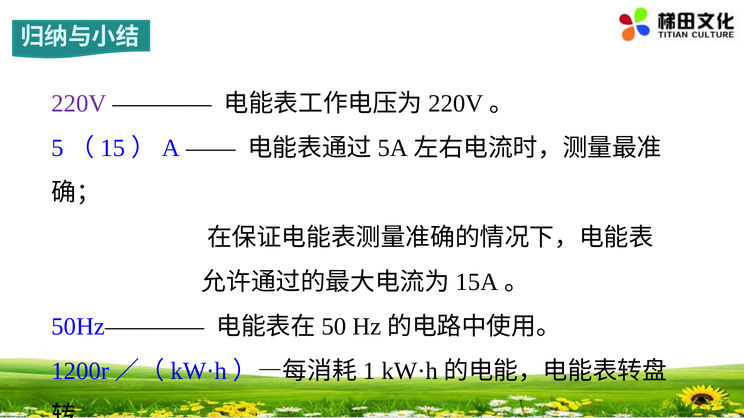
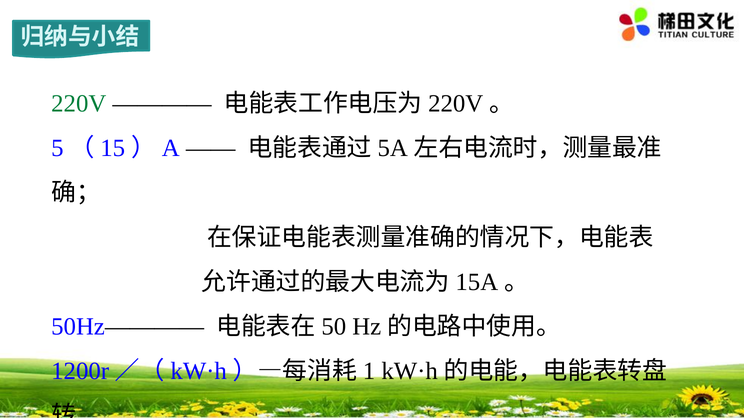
220V colour: purple -> green (79, 104)
